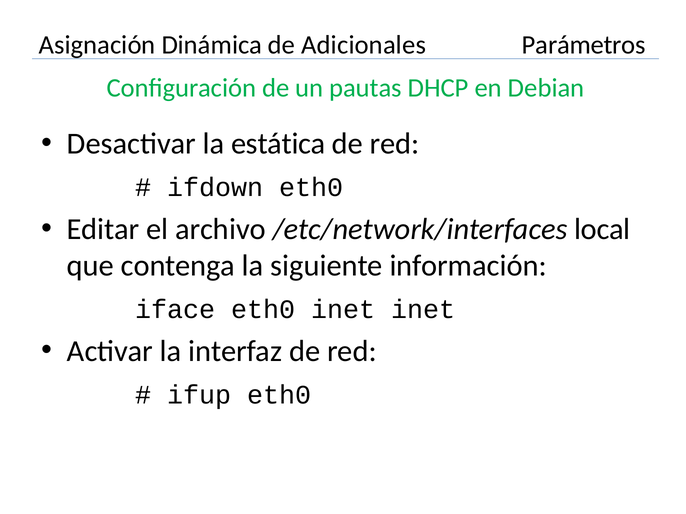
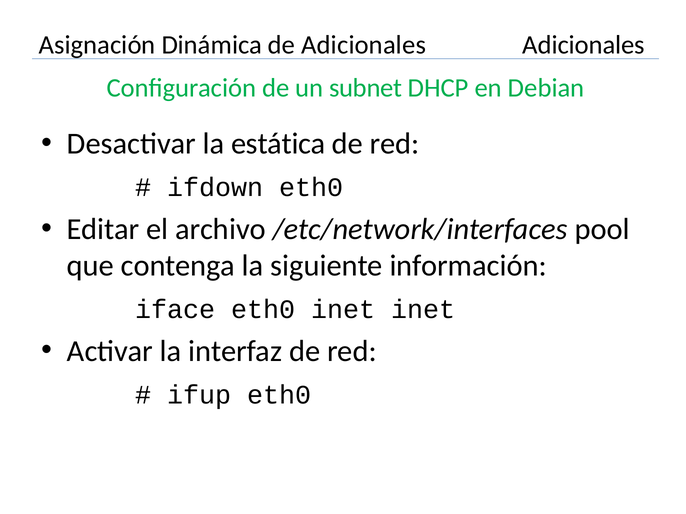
Parámetros: Parámetros -> Adicionales (584, 45)
pautas: pautas -> subnet (366, 88)
local: local -> pool (602, 229)
